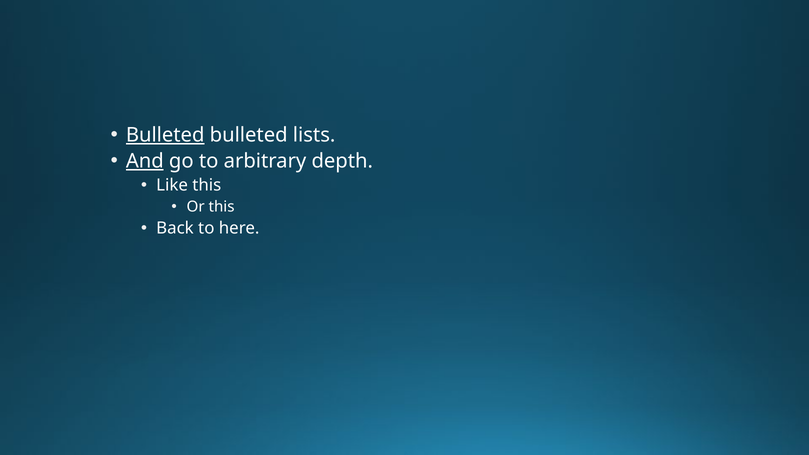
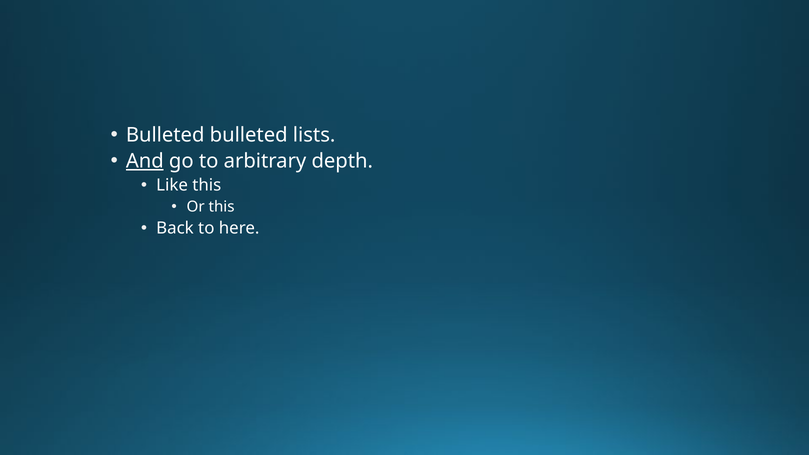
Bulleted underline: present -> none (165, 135)
